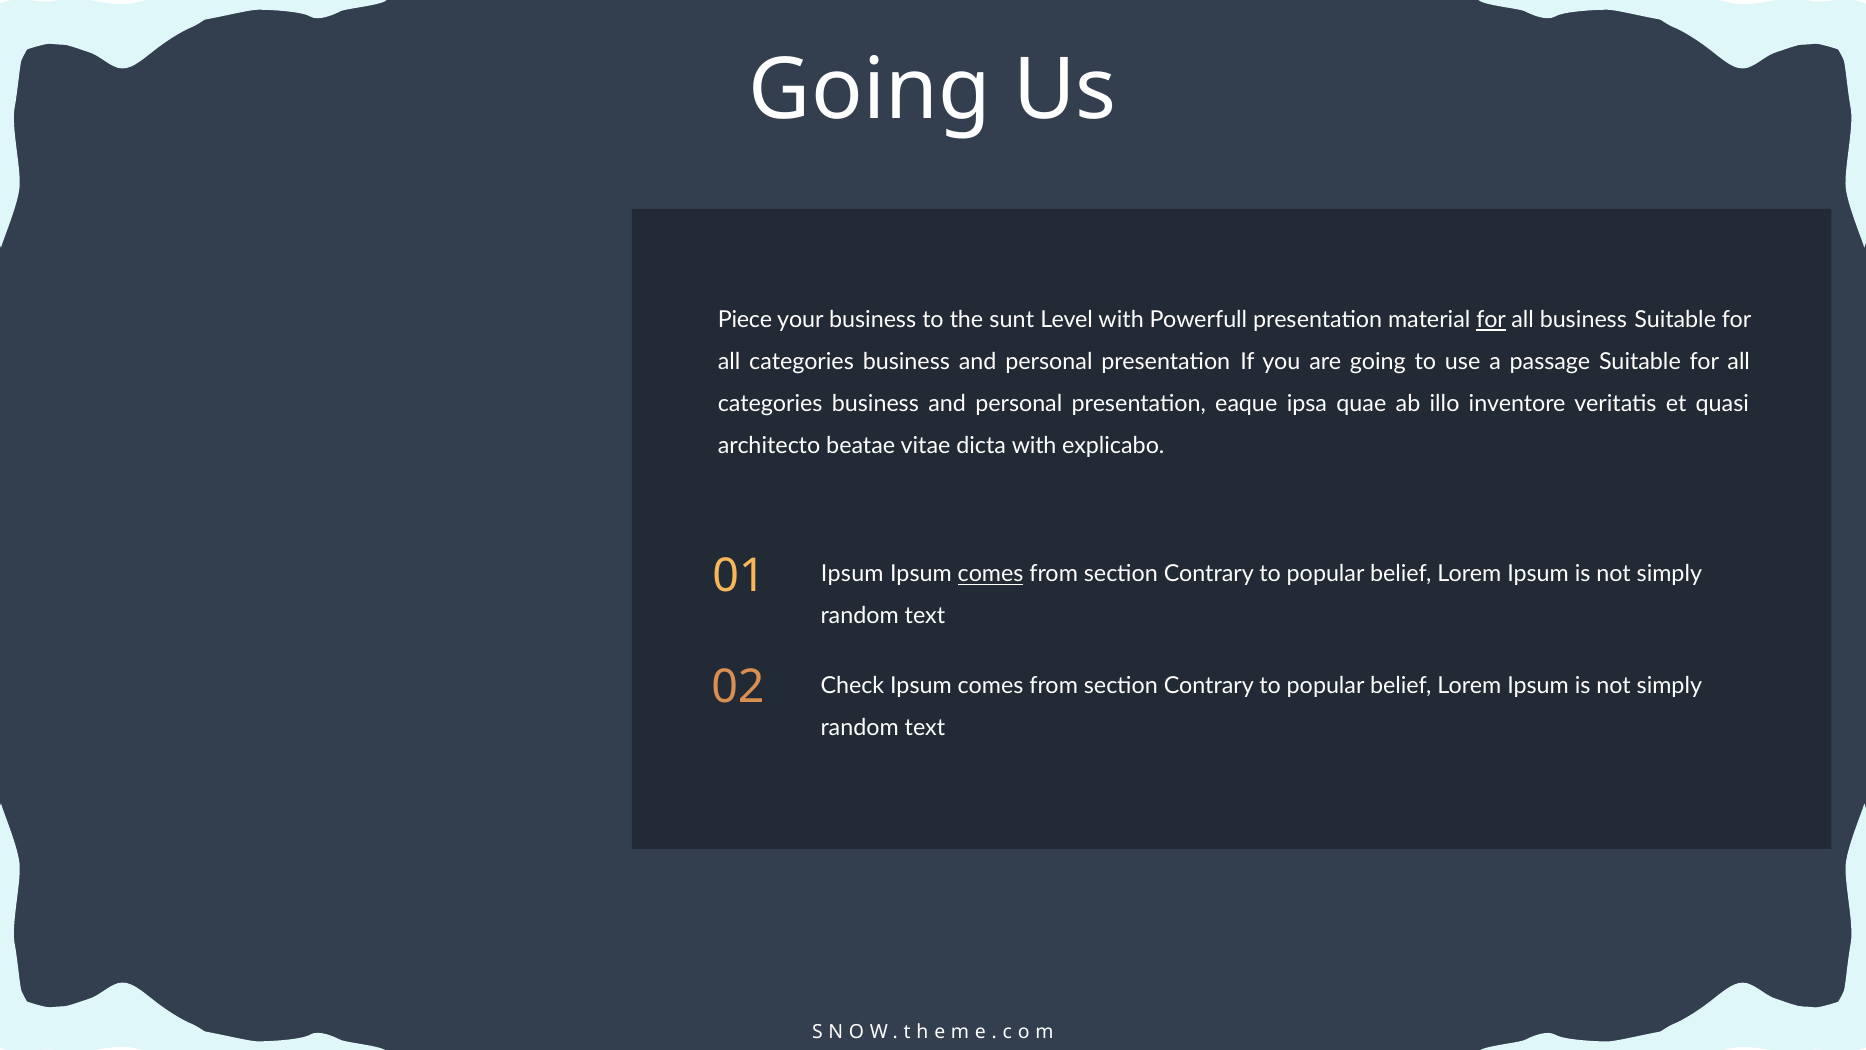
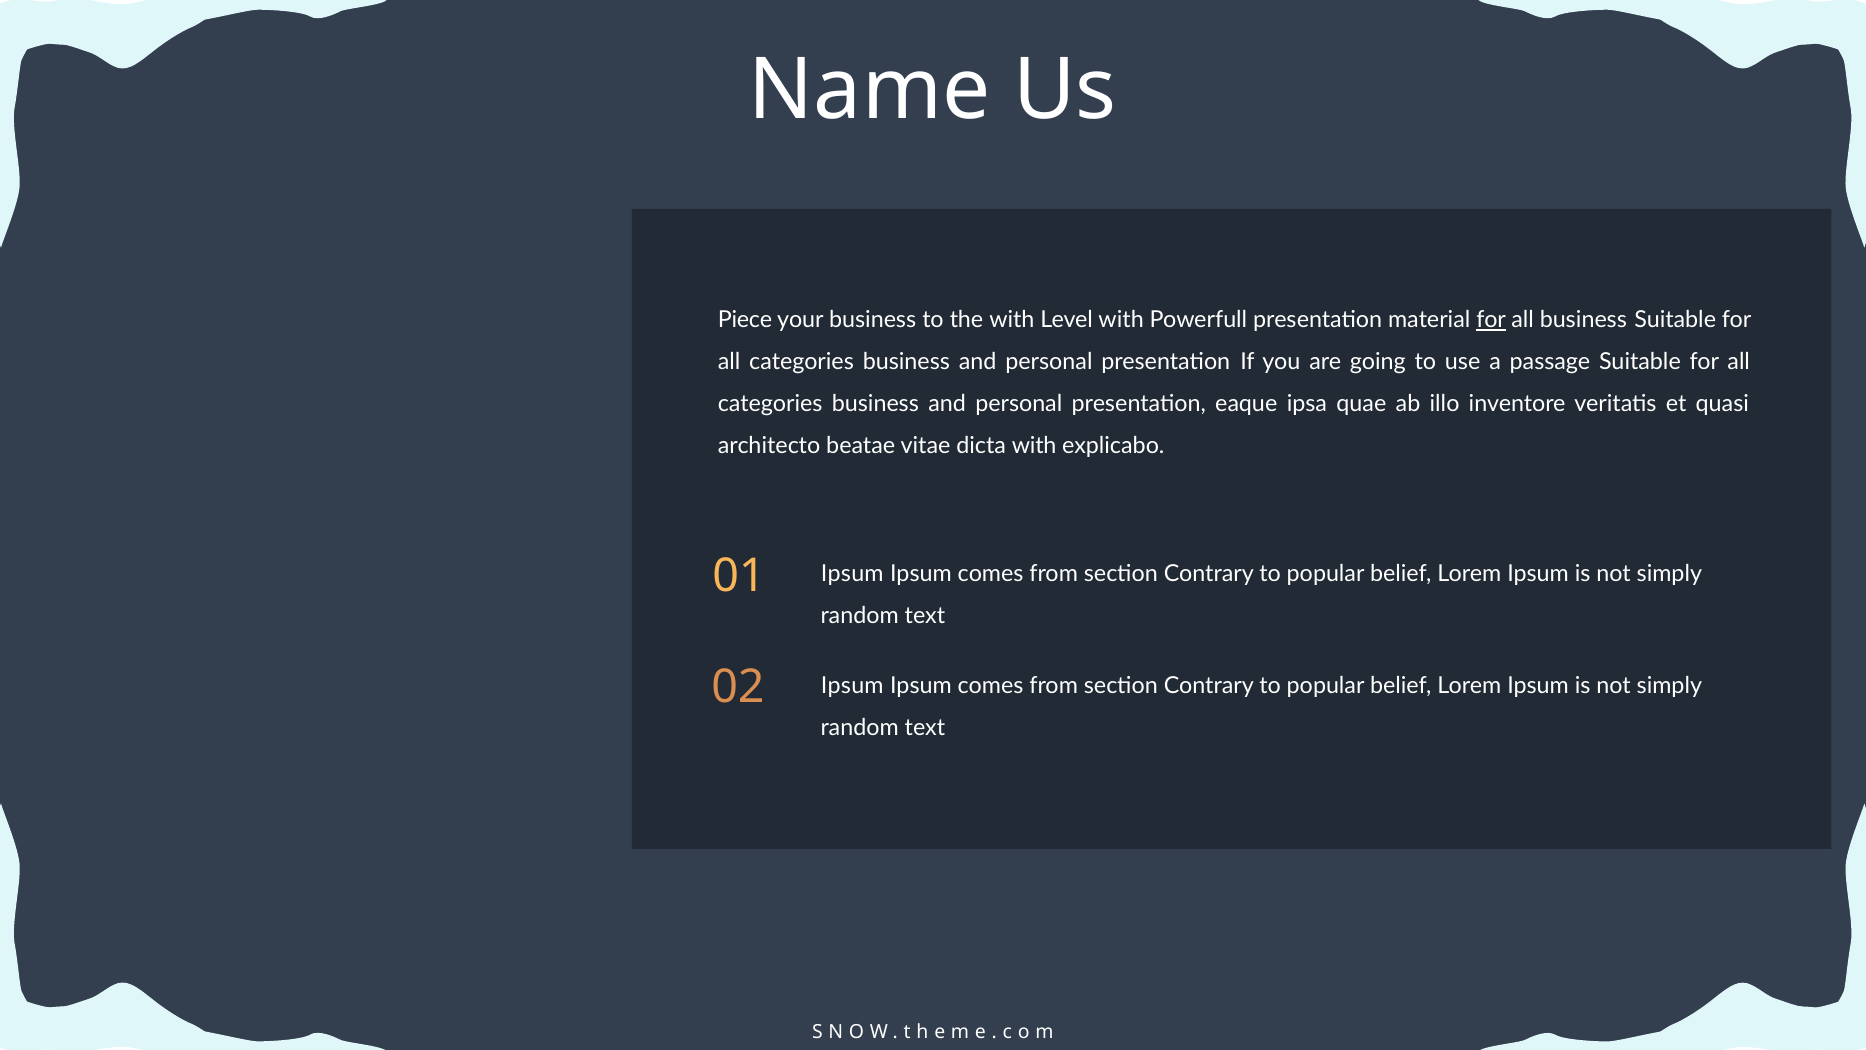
Going: Going -> Name (870, 90)
the sunt: sunt -> with (1012, 320)
comes underline: present -> none (991, 574)
Check: Check -> Ipsum (852, 686)
